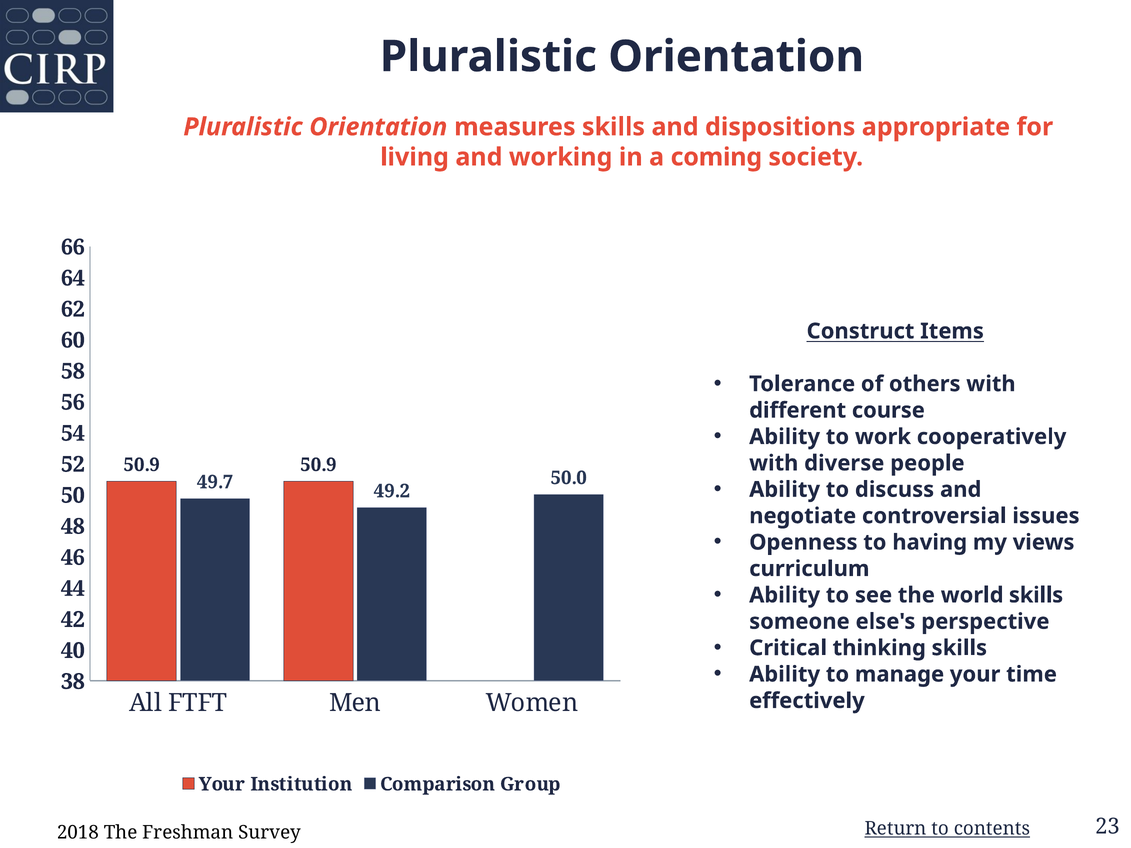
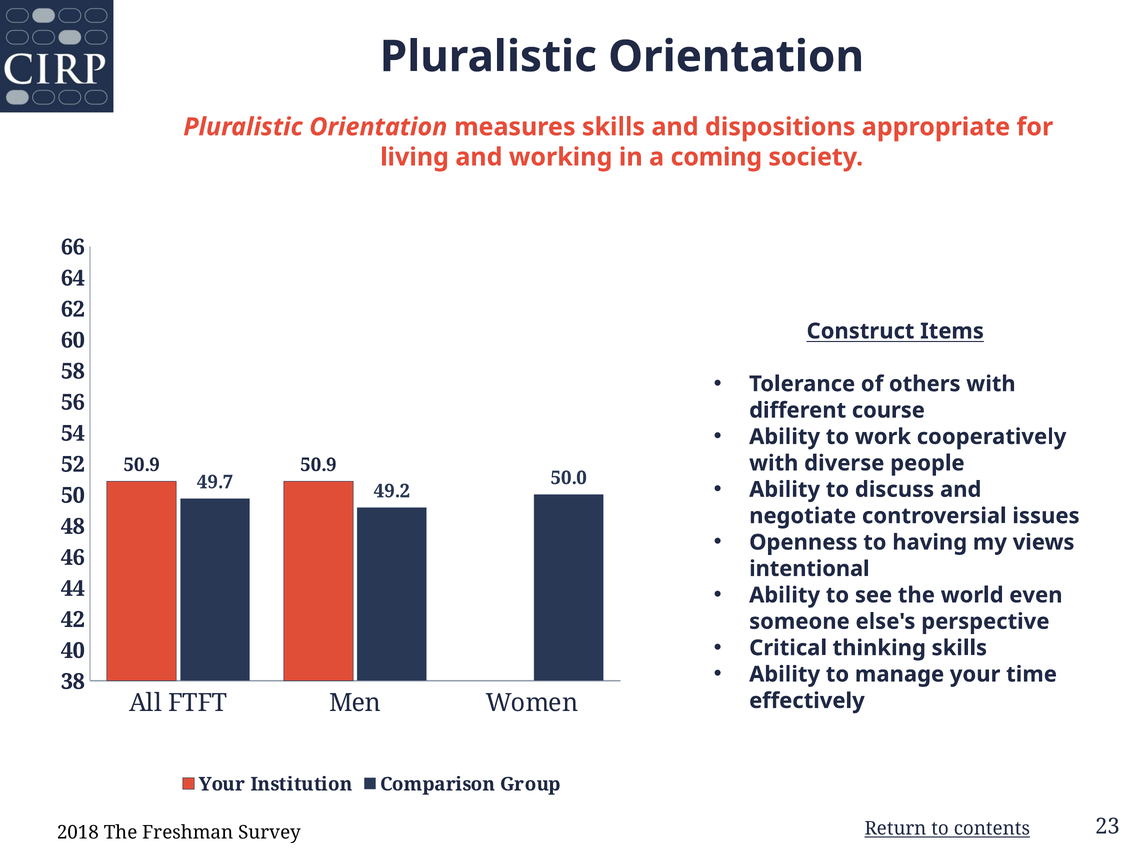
curriculum: curriculum -> intentional (809, 569)
world skills: skills -> even (1036, 595)
